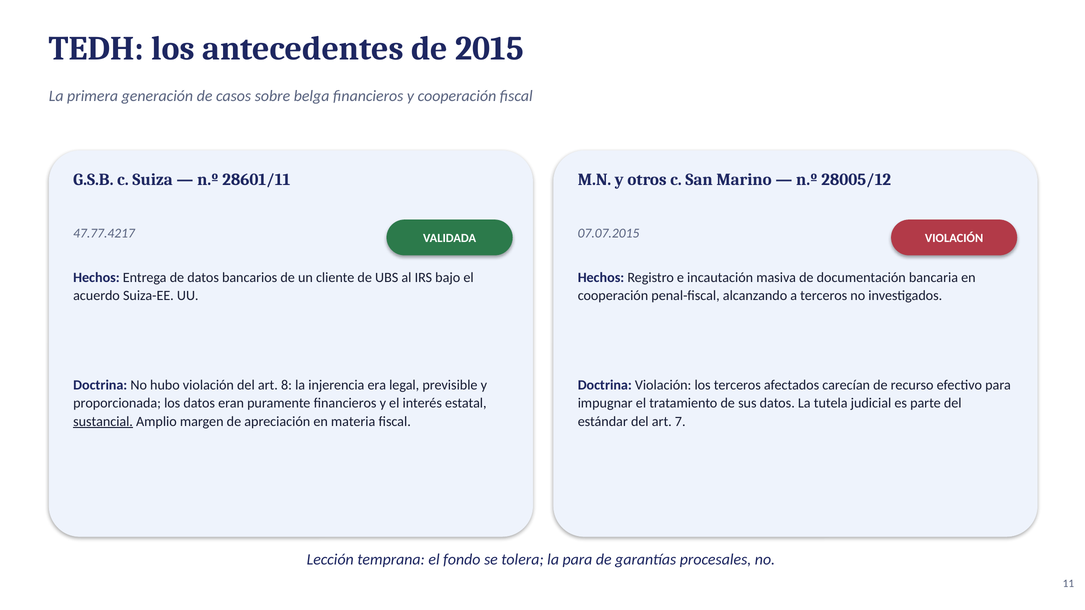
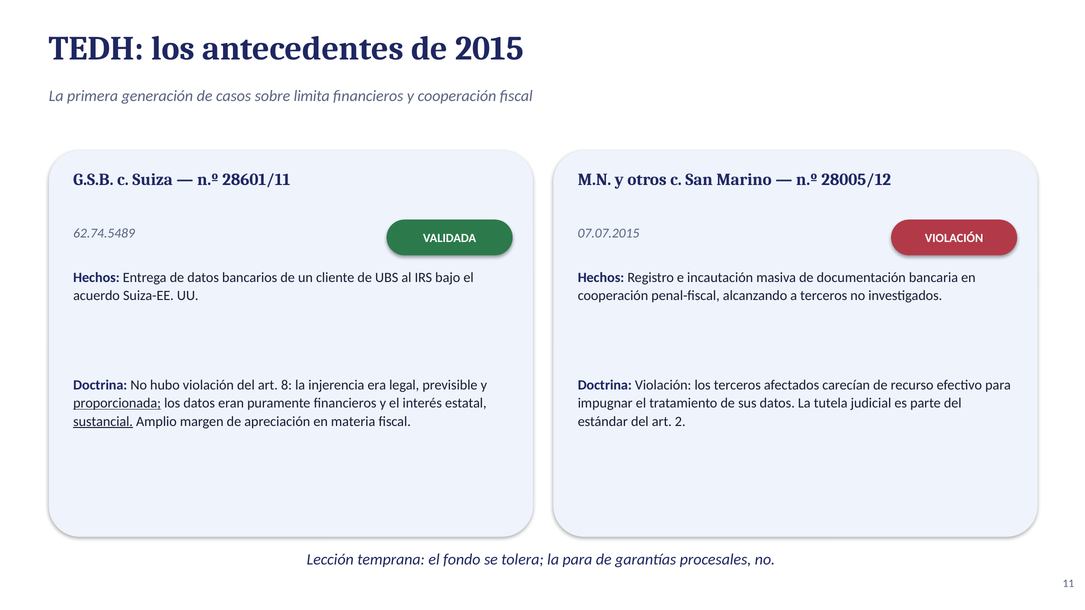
belga: belga -> limita (312, 96)
47.77.4217: 47.77.4217 -> 62.74.5489 (104, 234)
proporcionada underline: none -> present (117, 403)
7: 7 -> 2 (680, 422)
